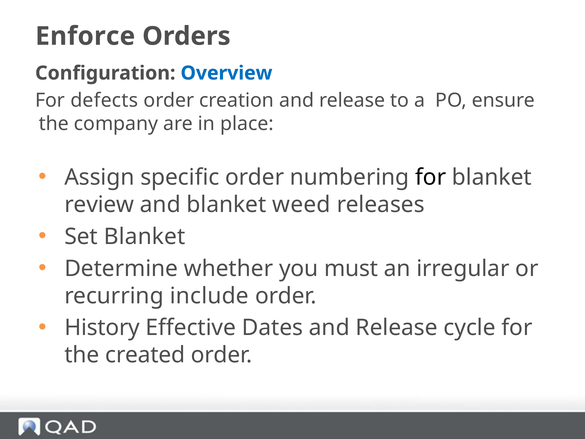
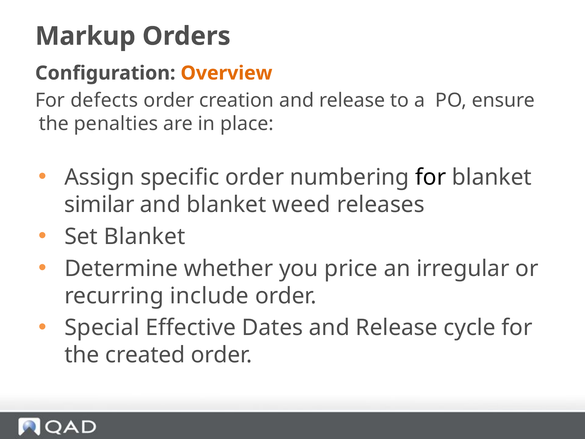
Enforce: Enforce -> Markup (85, 36)
Overview colour: blue -> orange (226, 73)
company: company -> penalties (116, 124)
review: review -> similar (99, 205)
must: must -> price (351, 268)
History: History -> Special (102, 328)
